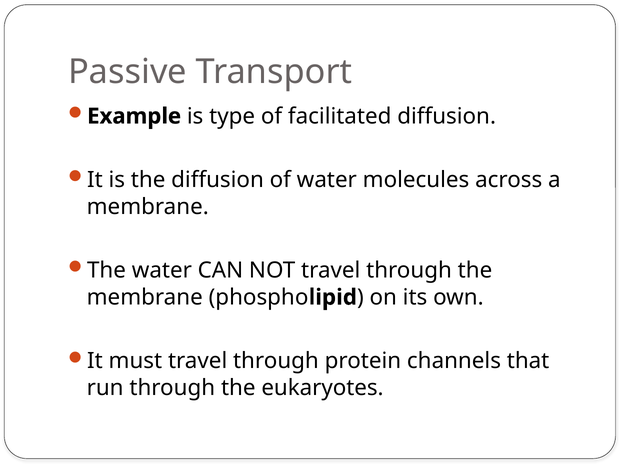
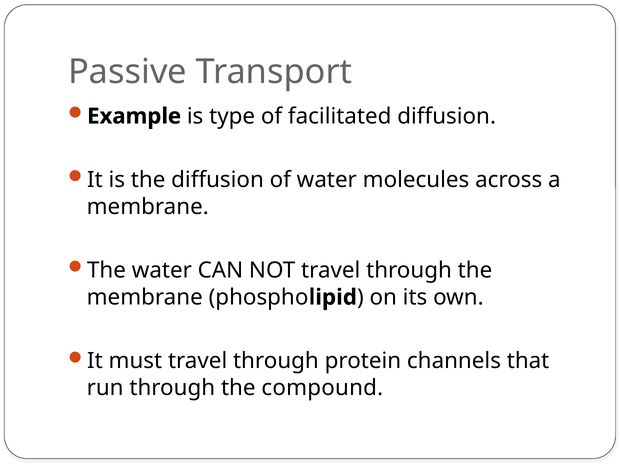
eukaryotes: eukaryotes -> compound (322, 388)
